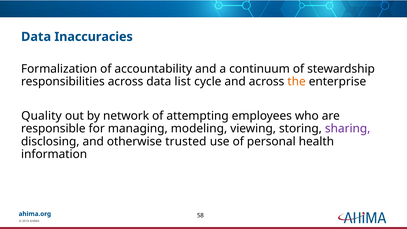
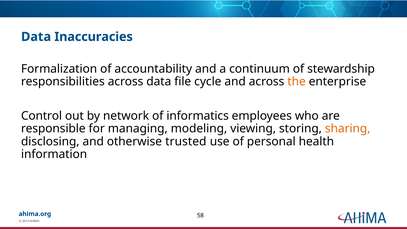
list: list -> file (183, 82)
Quality: Quality -> Control (42, 116)
attempting: attempting -> informatics (198, 116)
sharing colour: purple -> orange (348, 129)
